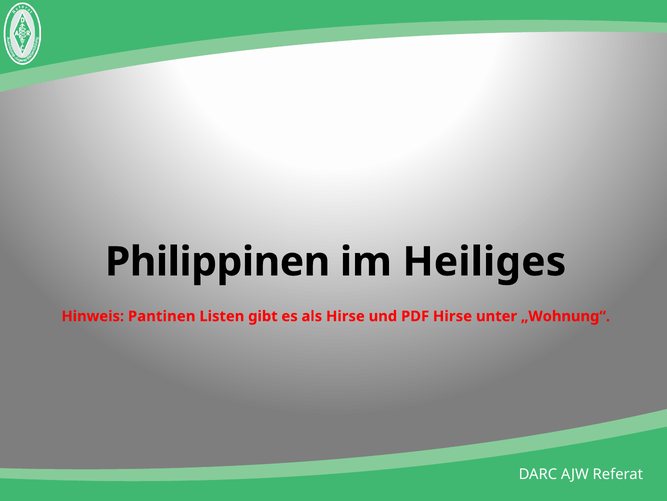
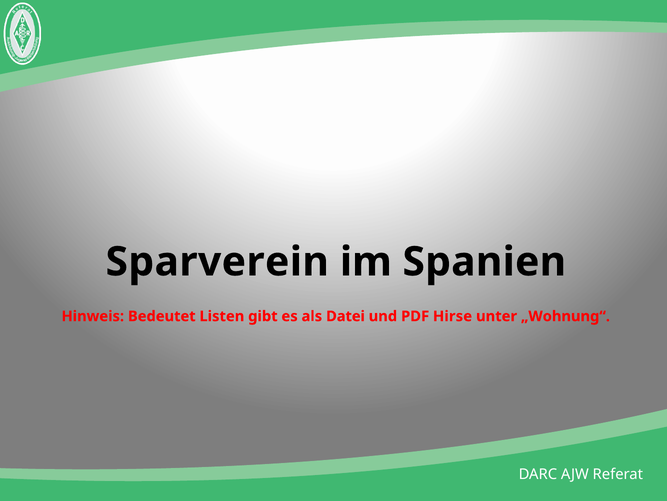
Philippinen: Philippinen -> Sparverein (217, 262)
Heiliges: Heiliges -> Spanien (484, 262)
Pantinen: Pantinen -> Bedeutet (162, 316)
als Hirse: Hirse -> Datei (345, 316)
